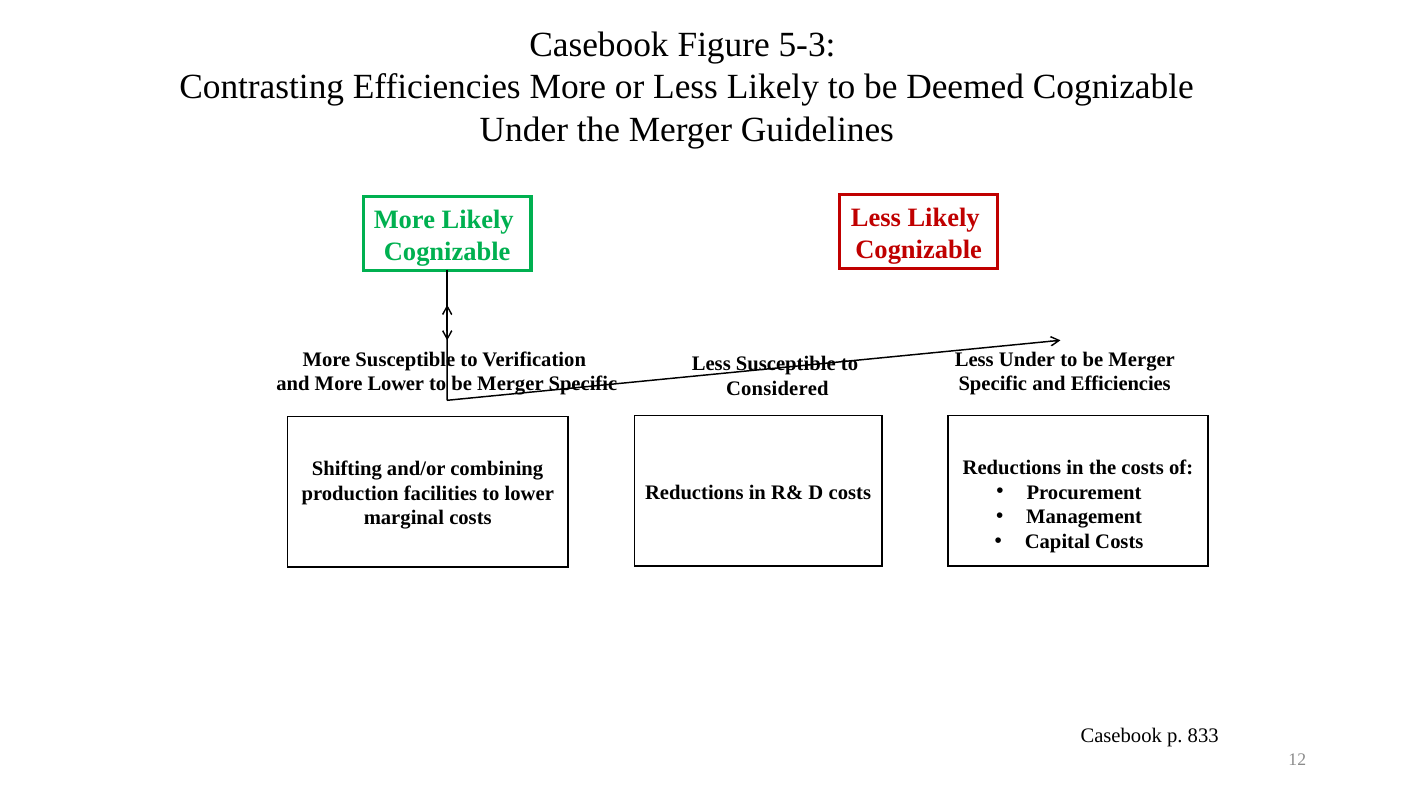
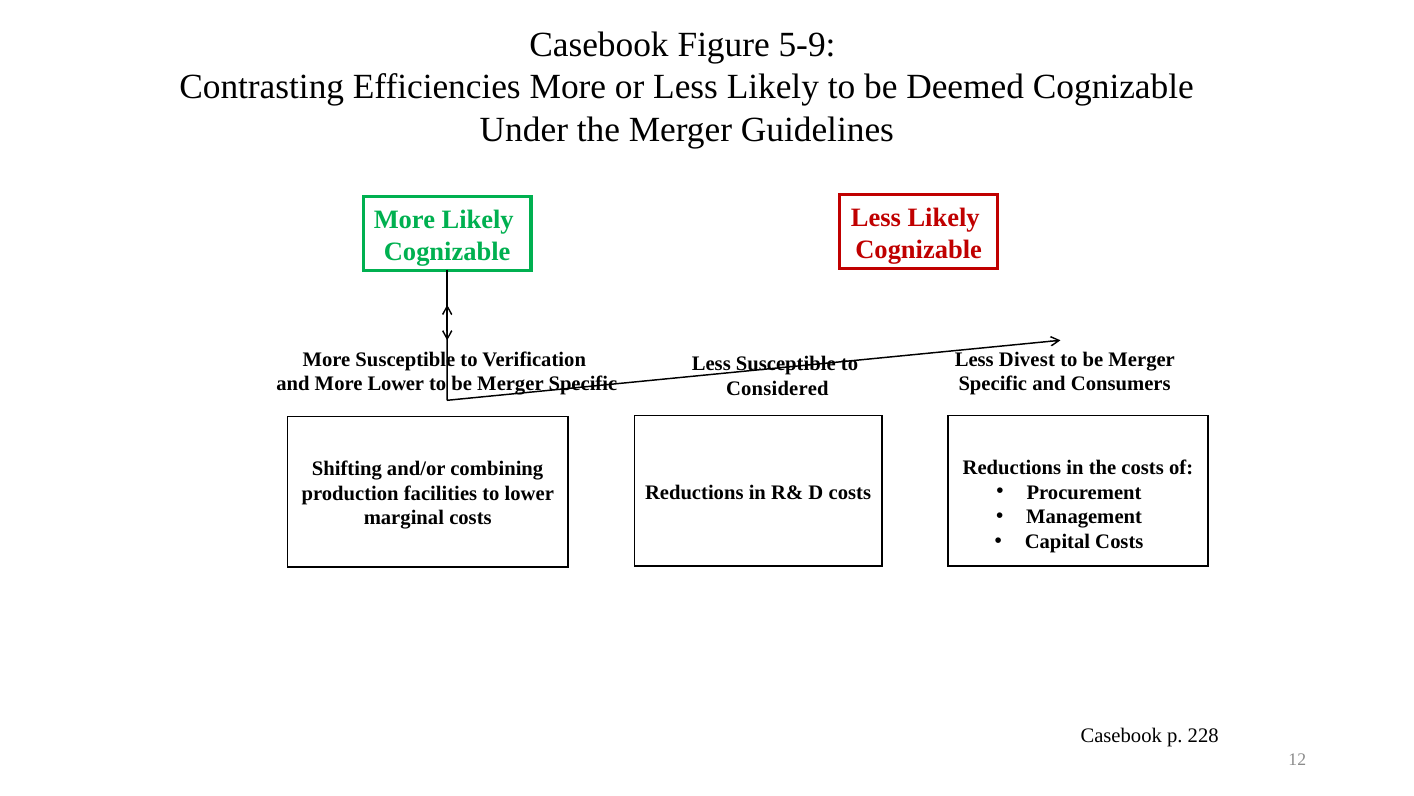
5-3: 5-3 -> 5-9 (807, 45)
Less Under: Under -> Divest (1027, 359)
and Efficiencies: Efficiencies -> Consumers (1121, 384)
833: 833 -> 228 (1203, 735)
